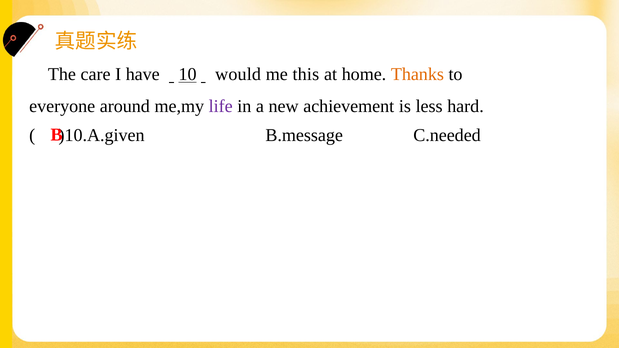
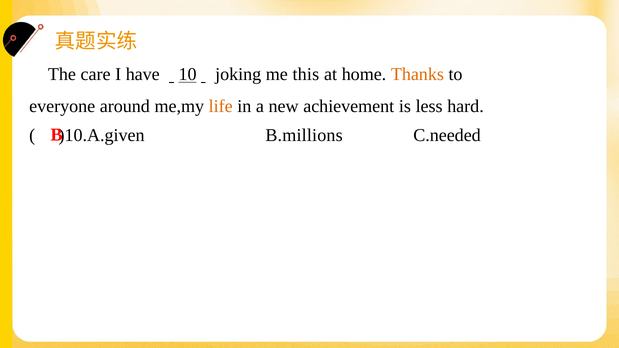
would: would -> joking (238, 74)
life colour: purple -> orange (221, 107)
B.message: B.message -> B.millions (304, 135)
